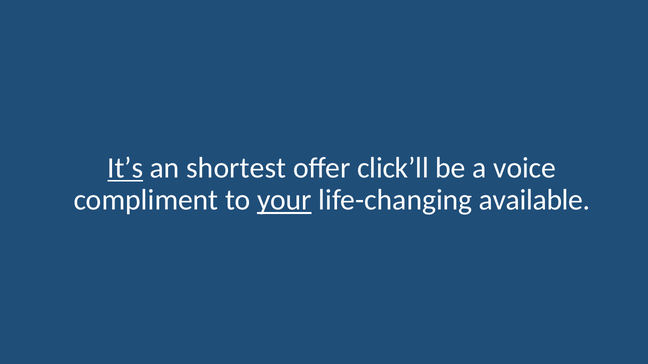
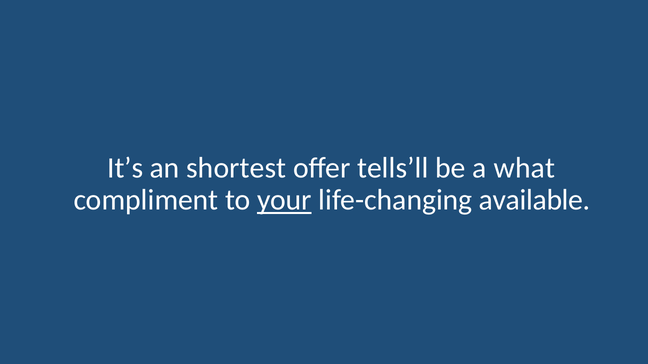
It’s underline: present -> none (125, 168)
click’ll: click’ll -> tells’ll (393, 168)
voice: voice -> what (524, 168)
